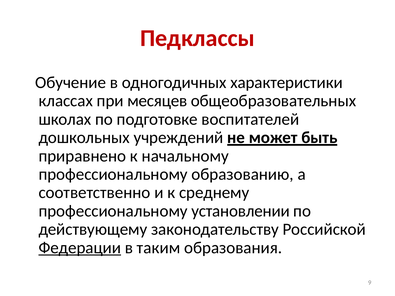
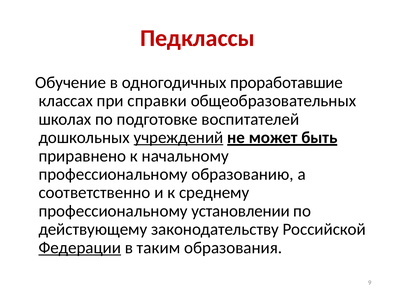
характеристики: характеристики -> проработавшие (287, 82)
месяцев: месяцев -> справки (157, 101)
учреждений underline: none -> present (179, 138)
